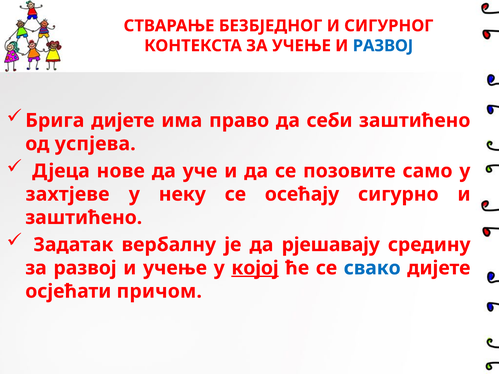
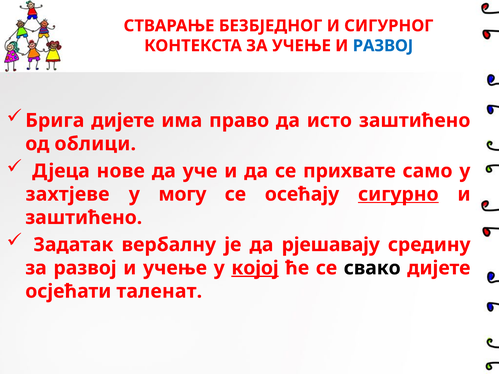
себи: себи -> исто (329, 121)
успјева: успјева -> облици (95, 144)
позовите: позовите -> прихвате (349, 171)
неку: неку -> могу (182, 194)
сигурно underline: none -> present (398, 194)
свако colour: blue -> black (372, 268)
причом: причом -> таленат (159, 291)
